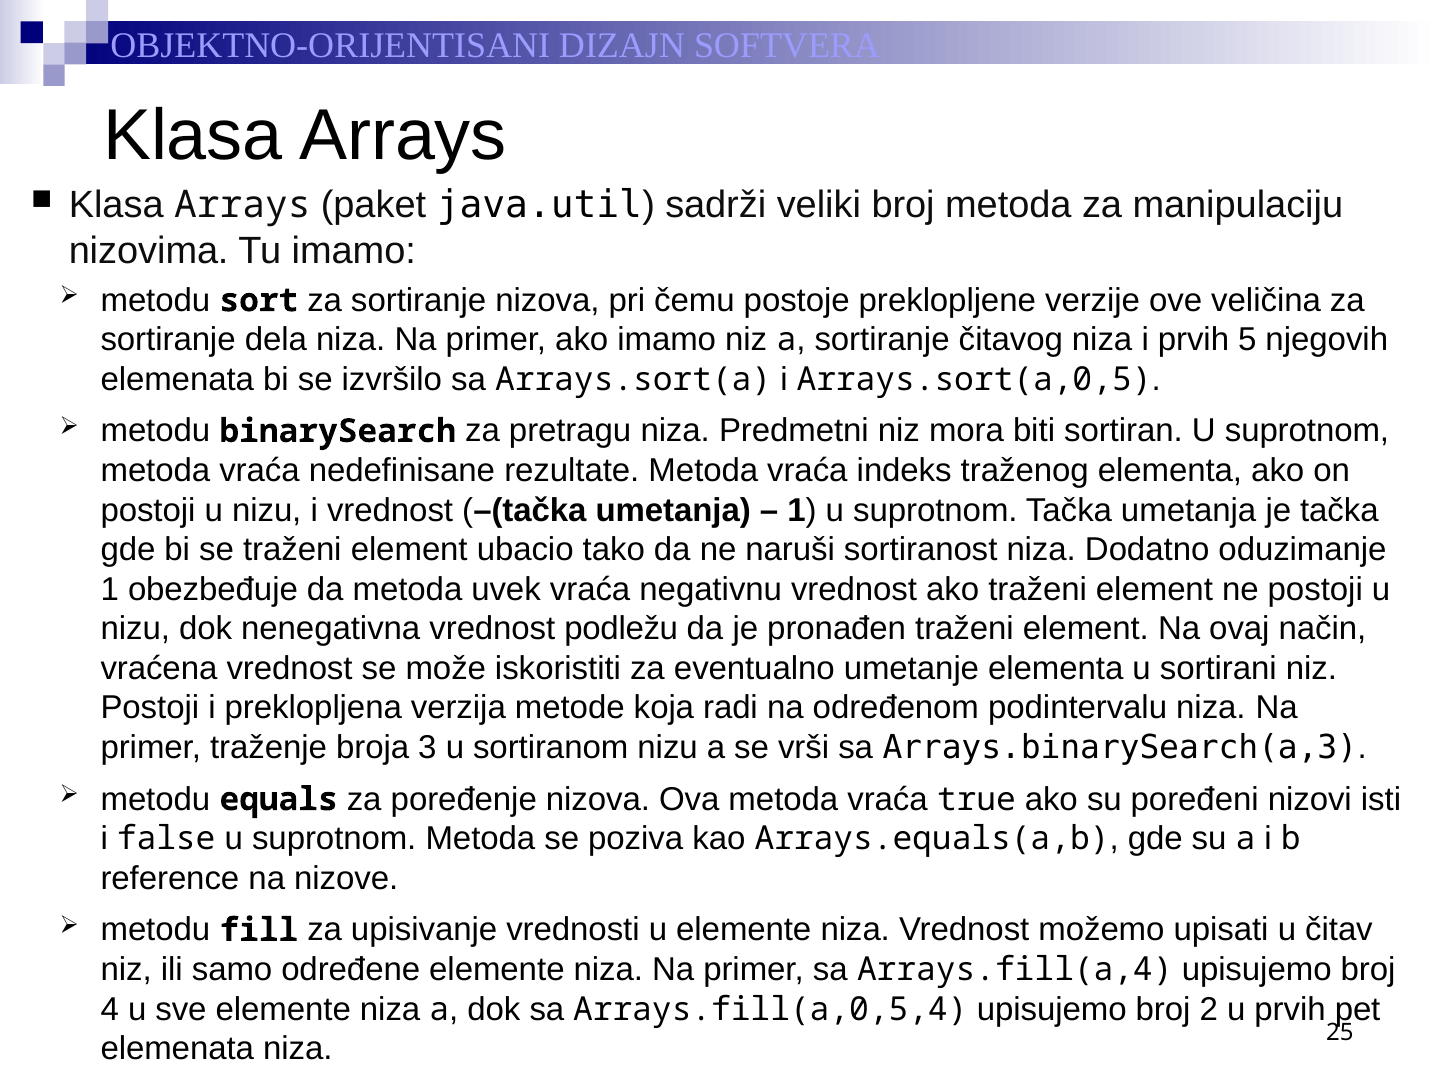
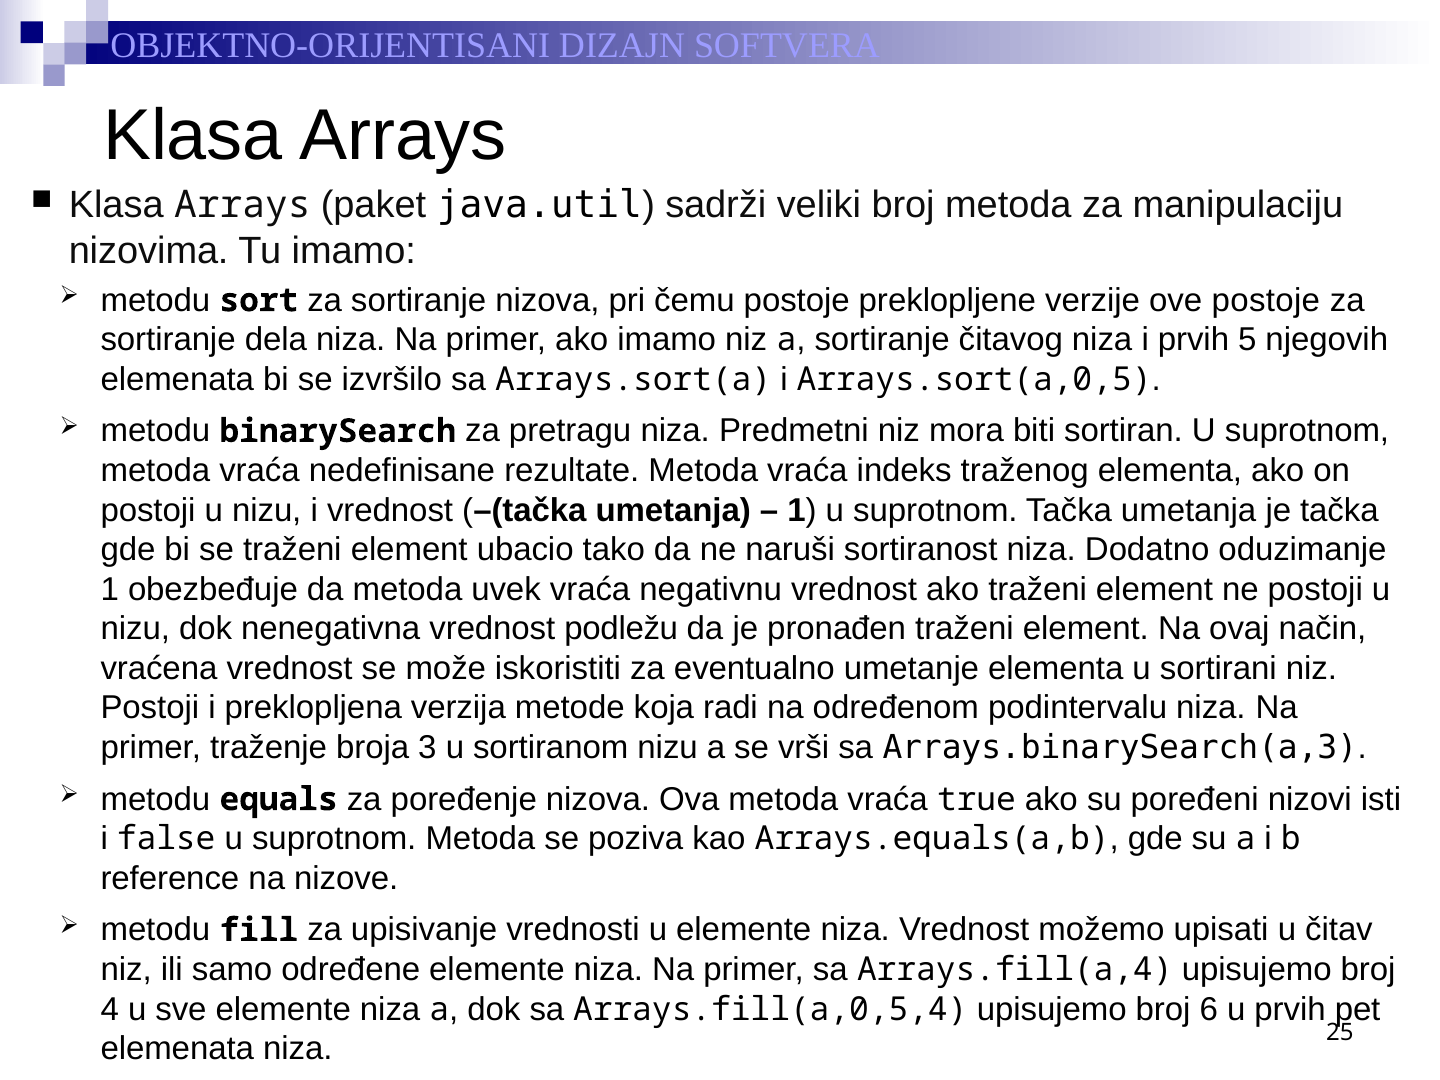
ove veličina: veličina -> postoje (1266, 300)
2: 2 -> 6 (1209, 1009)
